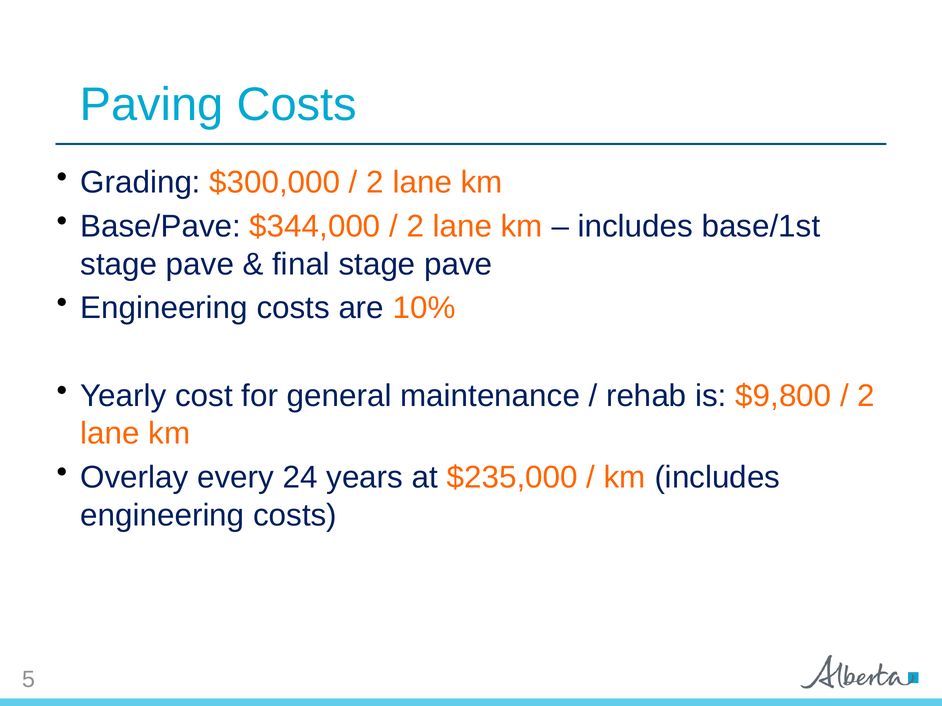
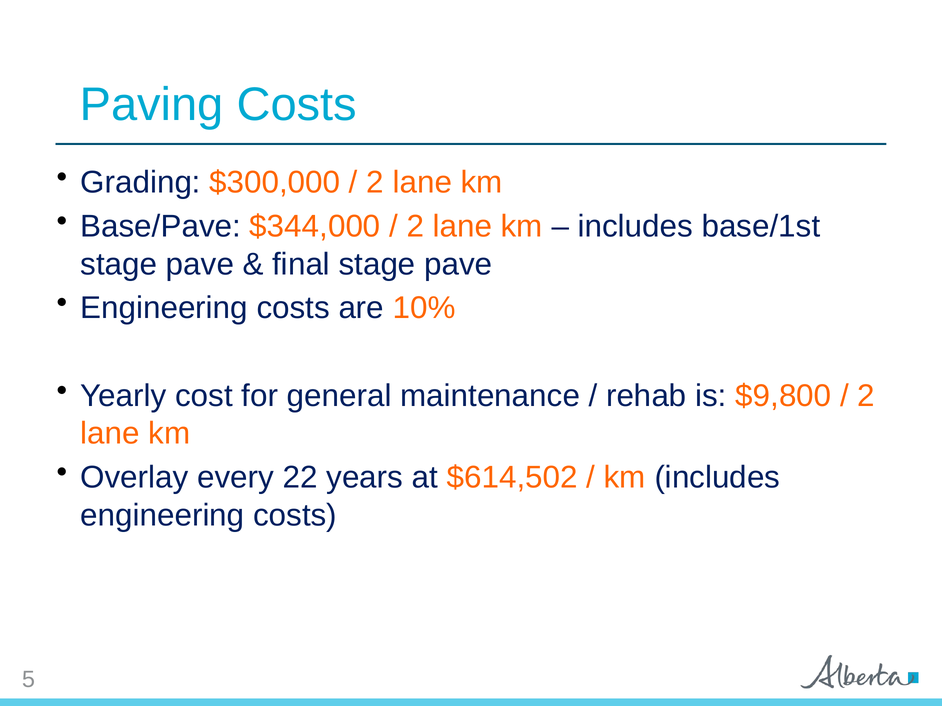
24: 24 -> 22 (300, 478)
$235,000: $235,000 -> $614,502 (512, 478)
